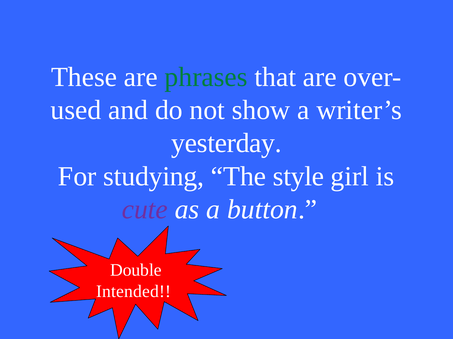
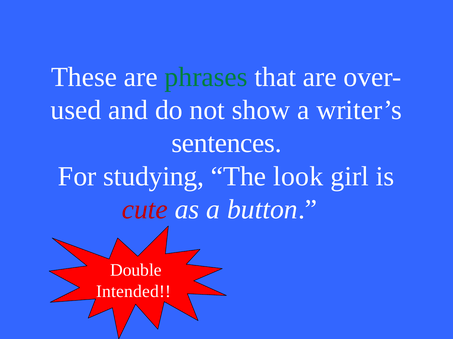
yesterday: yesterday -> sentences (227, 143)
style: style -> look (298, 177)
cute colour: purple -> red (145, 210)
